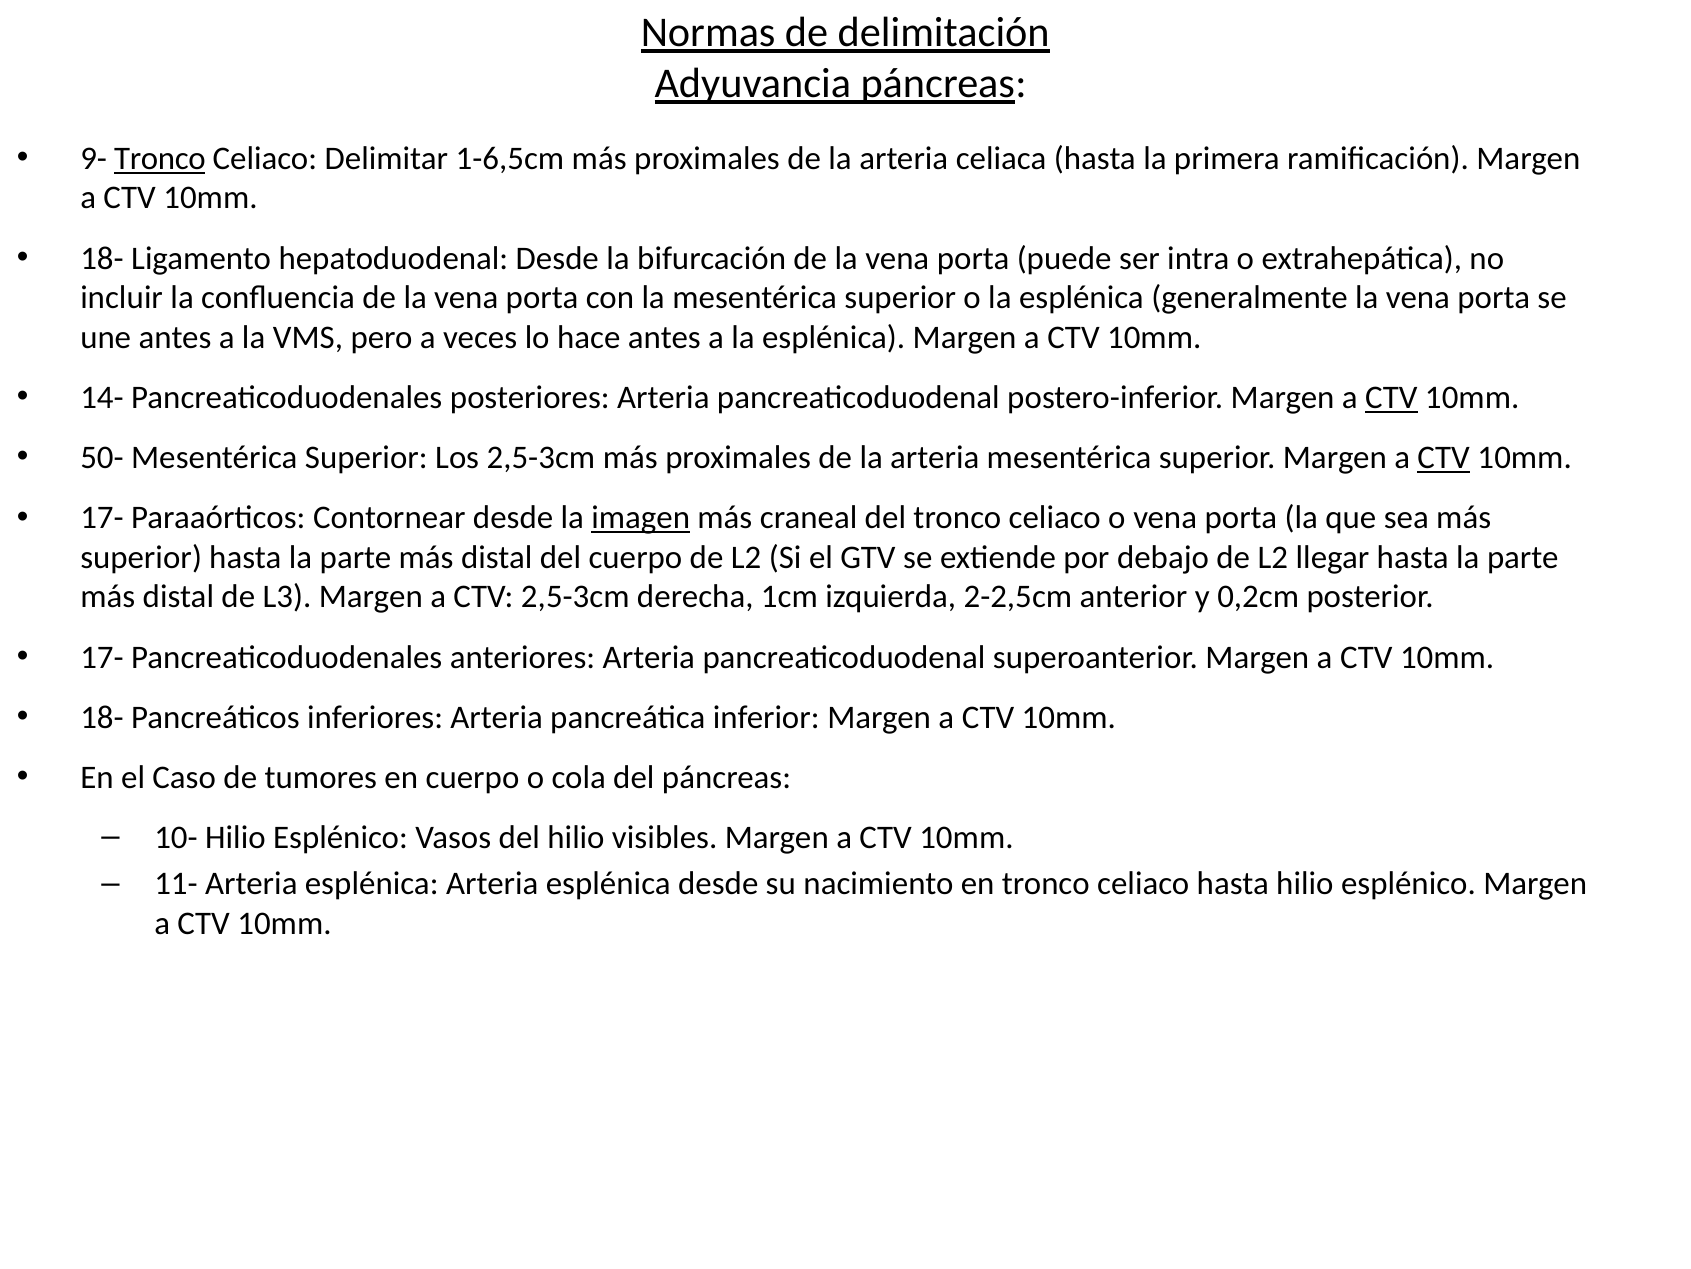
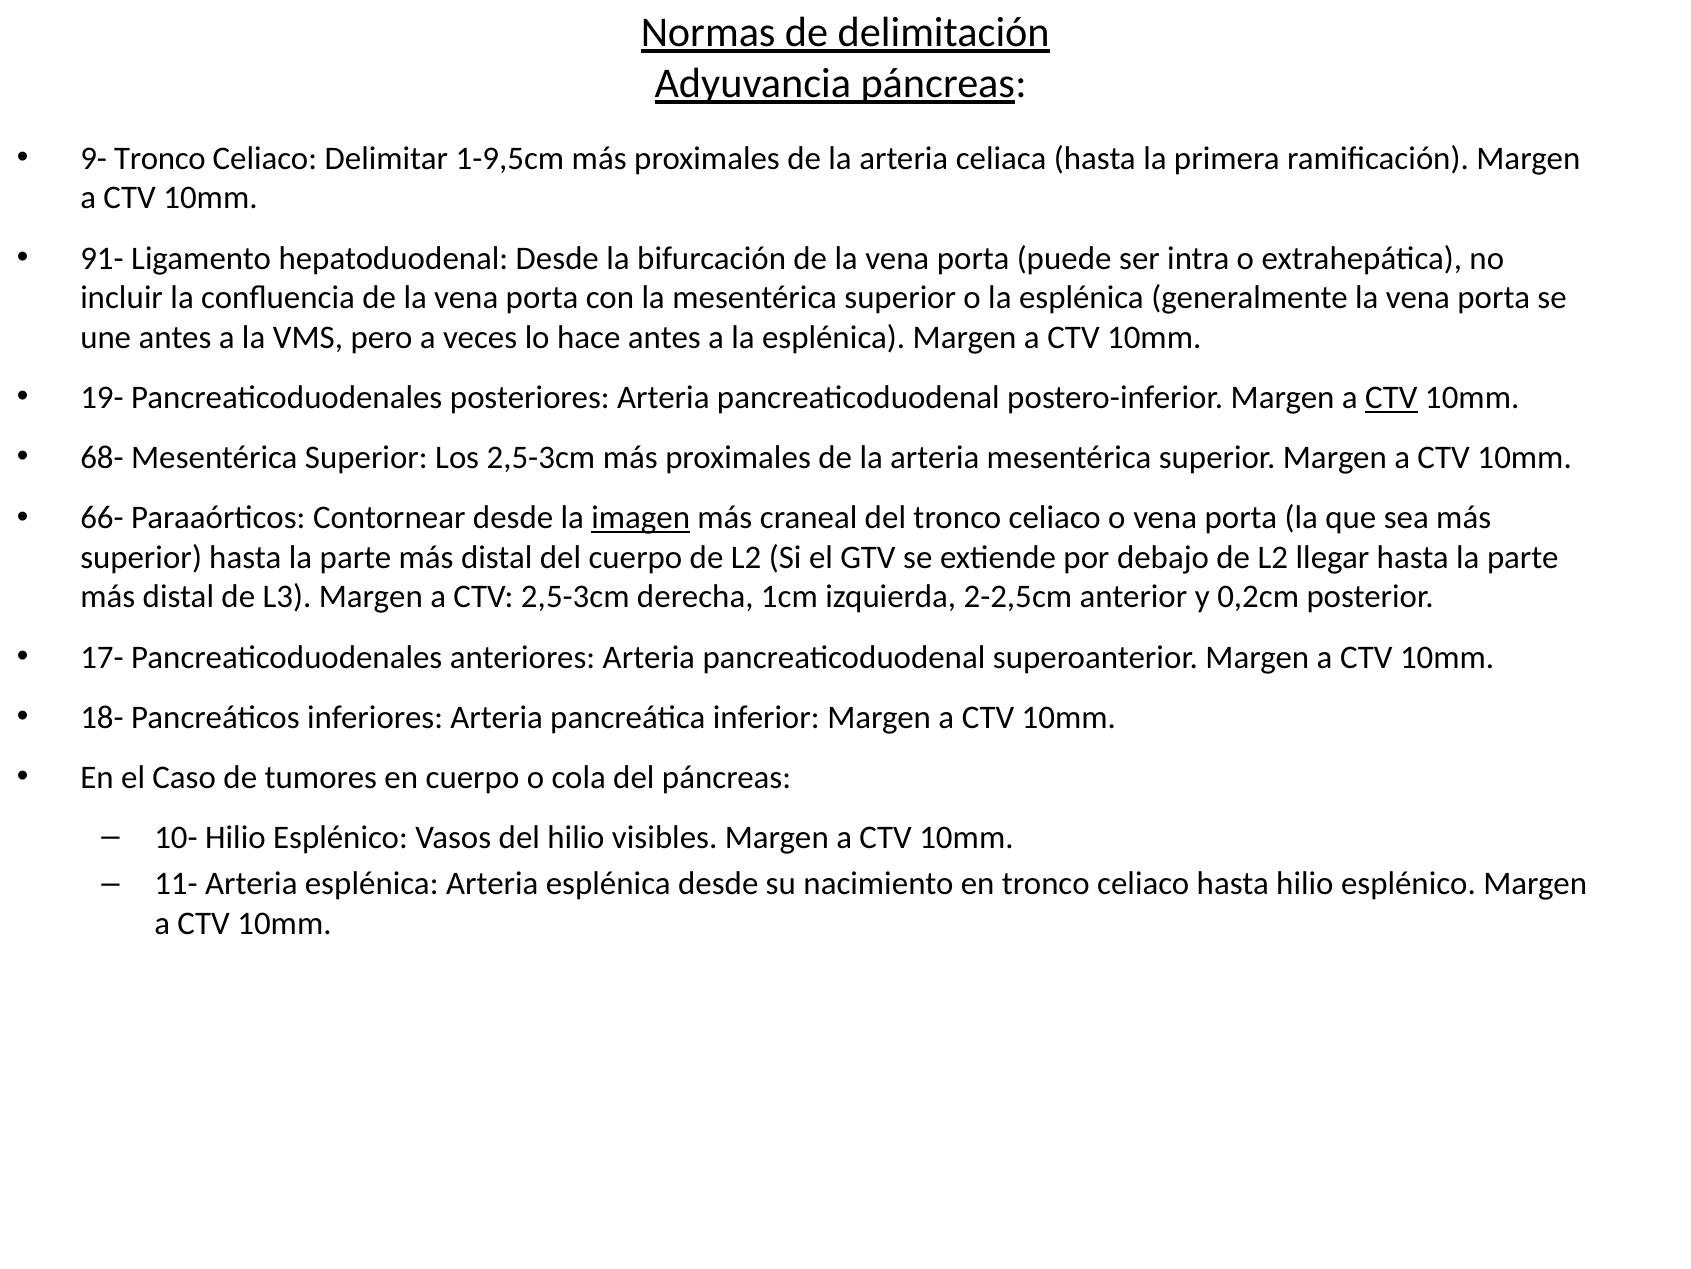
Tronco underline: present -> none (160, 159)
1-6,5cm: 1-6,5cm -> 1-9,5cm (510, 159)
18-: 18- -> 91- (102, 258)
14-: 14- -> 19- (102, 397)
50-: 50- -> 68- (102, 458)
CTV underline: present -> none (1444, 458)
17-: 17- -> 66- (102, 518)
